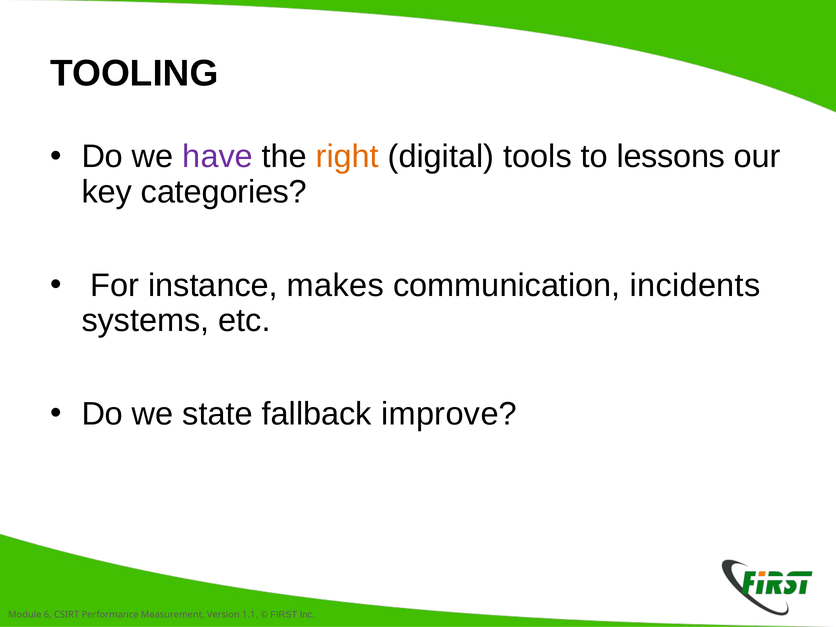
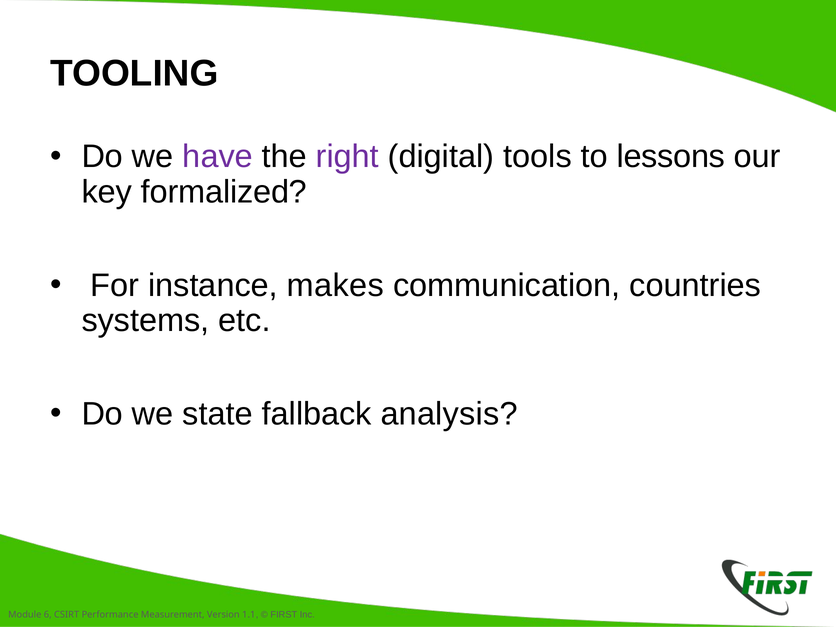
right colour: orange -> purple (347, 157)
categories: categories -> formalized (224, 192)
incidents: incidents -> countries (695, 285)
improve: improve -> analysis (449, 414)
